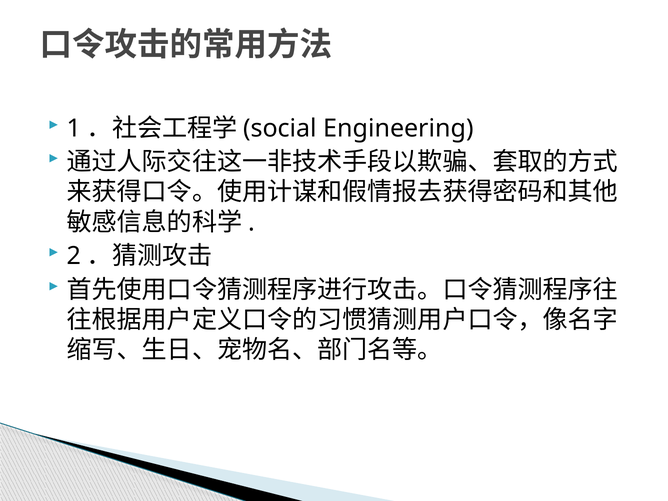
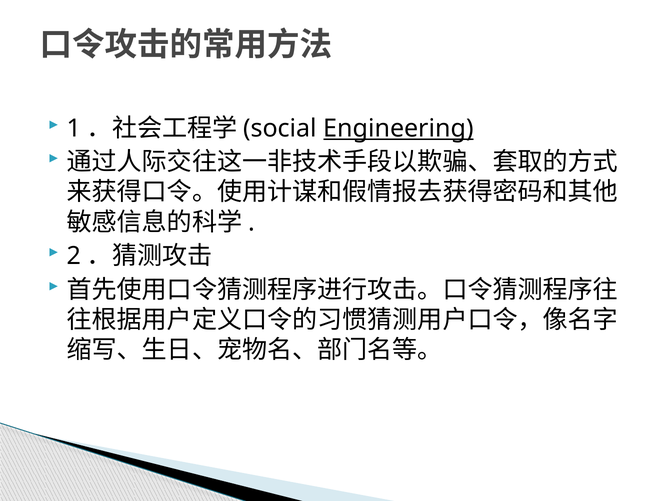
Engineering underline: none -> present (399, 128)
